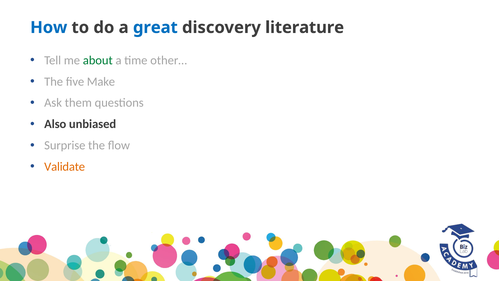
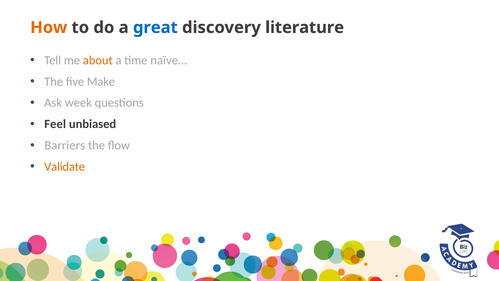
How colour: blue -> orange (49, 27)
about colour: green -> orange (98, 60)
other…: other… -> naïve… (169, 60)
them: them -> week (78, 103)
Also: Also -> Feel (55, 124)
Surprise: Surprise -> Barriers (65, 145)
